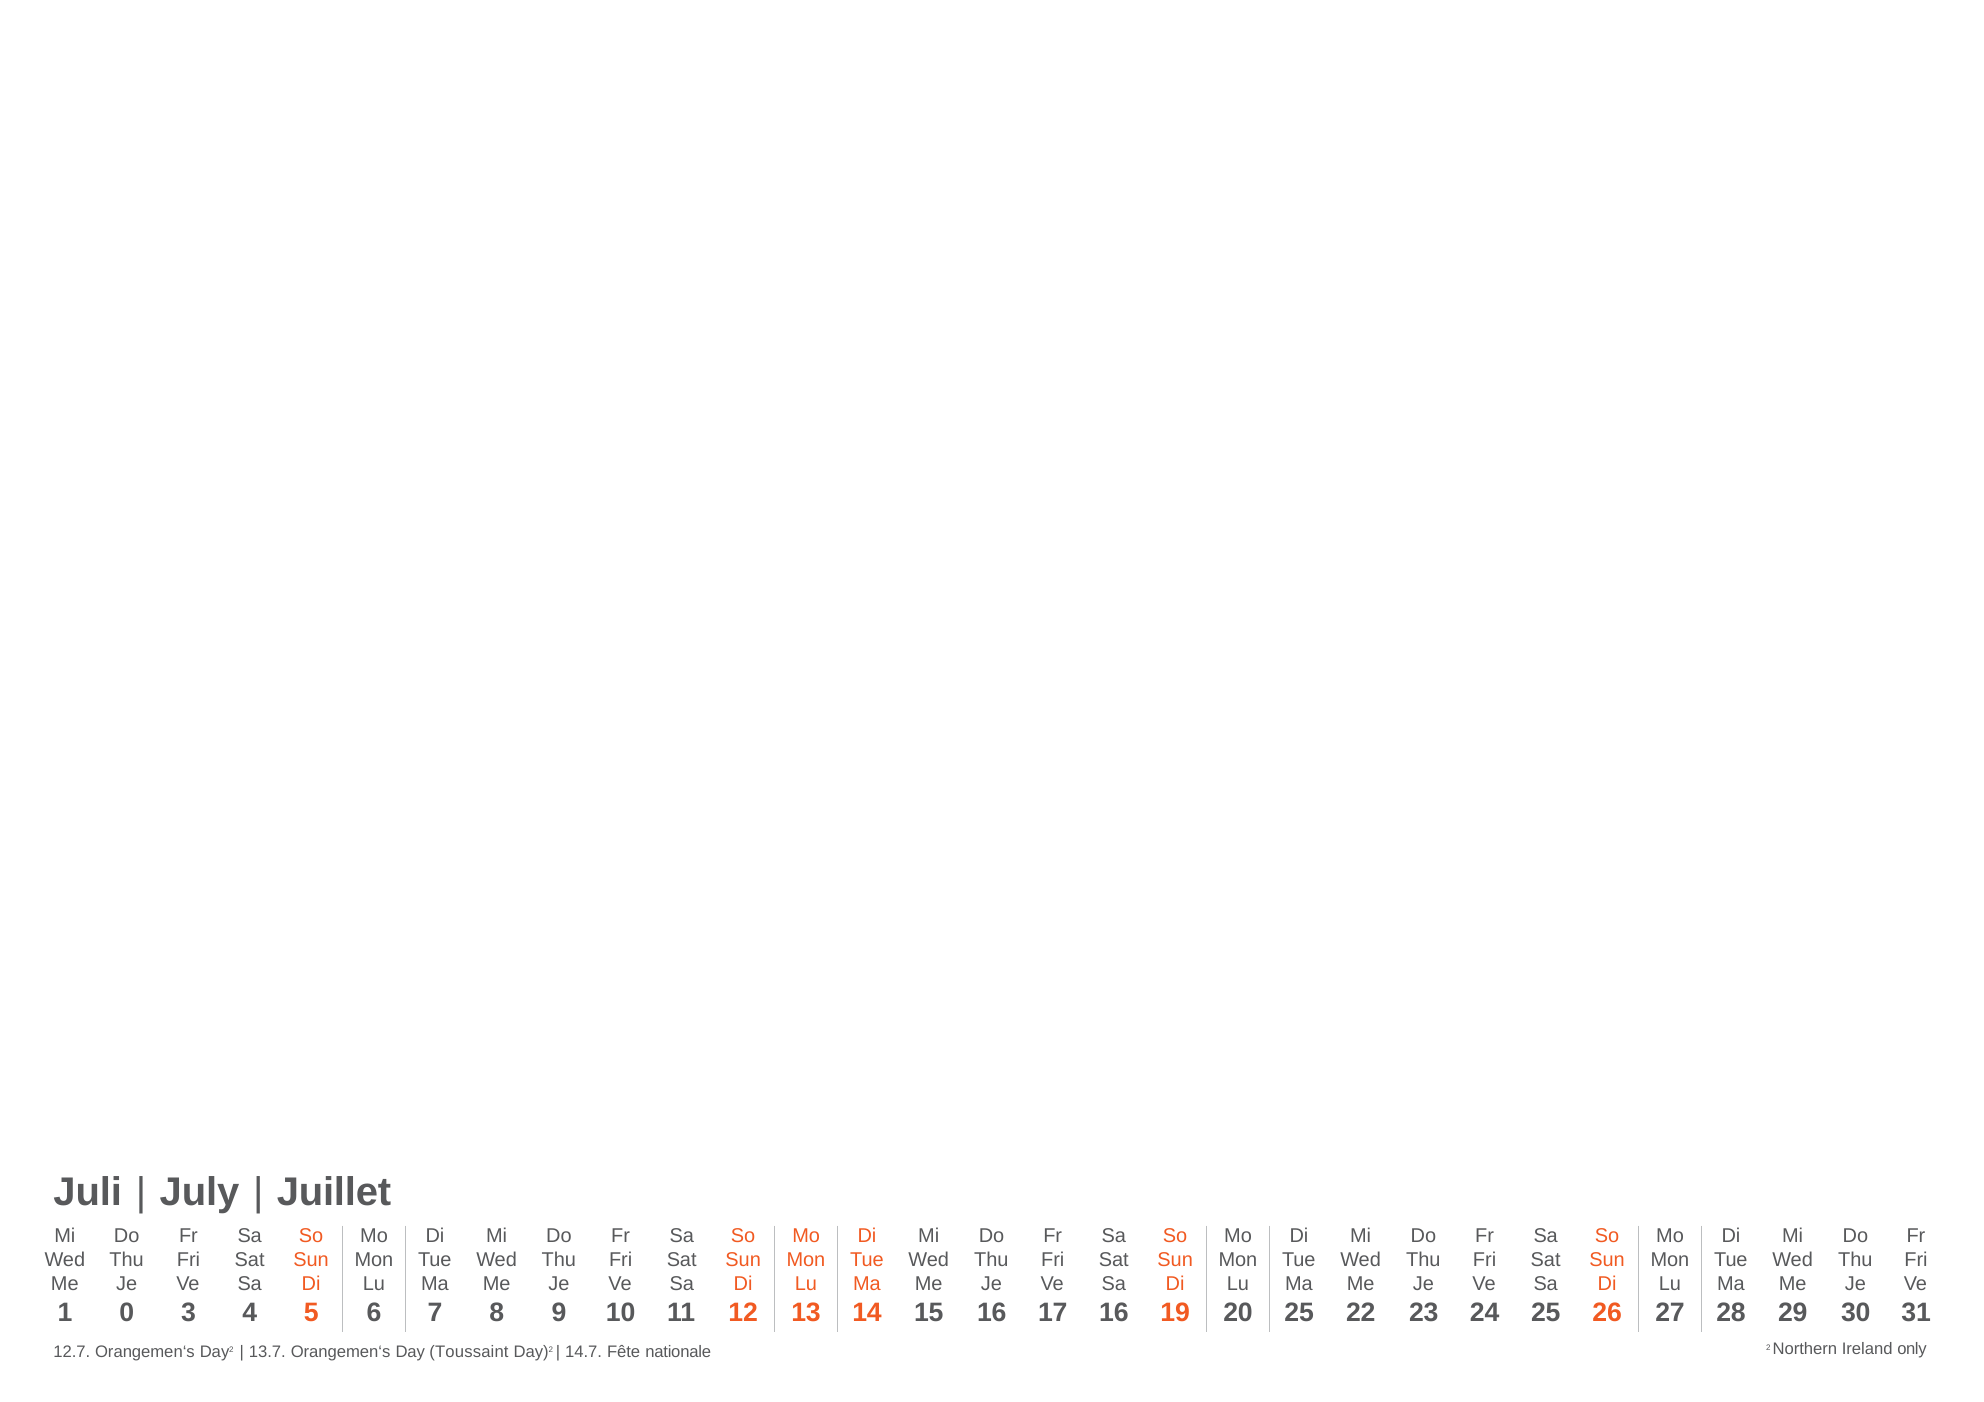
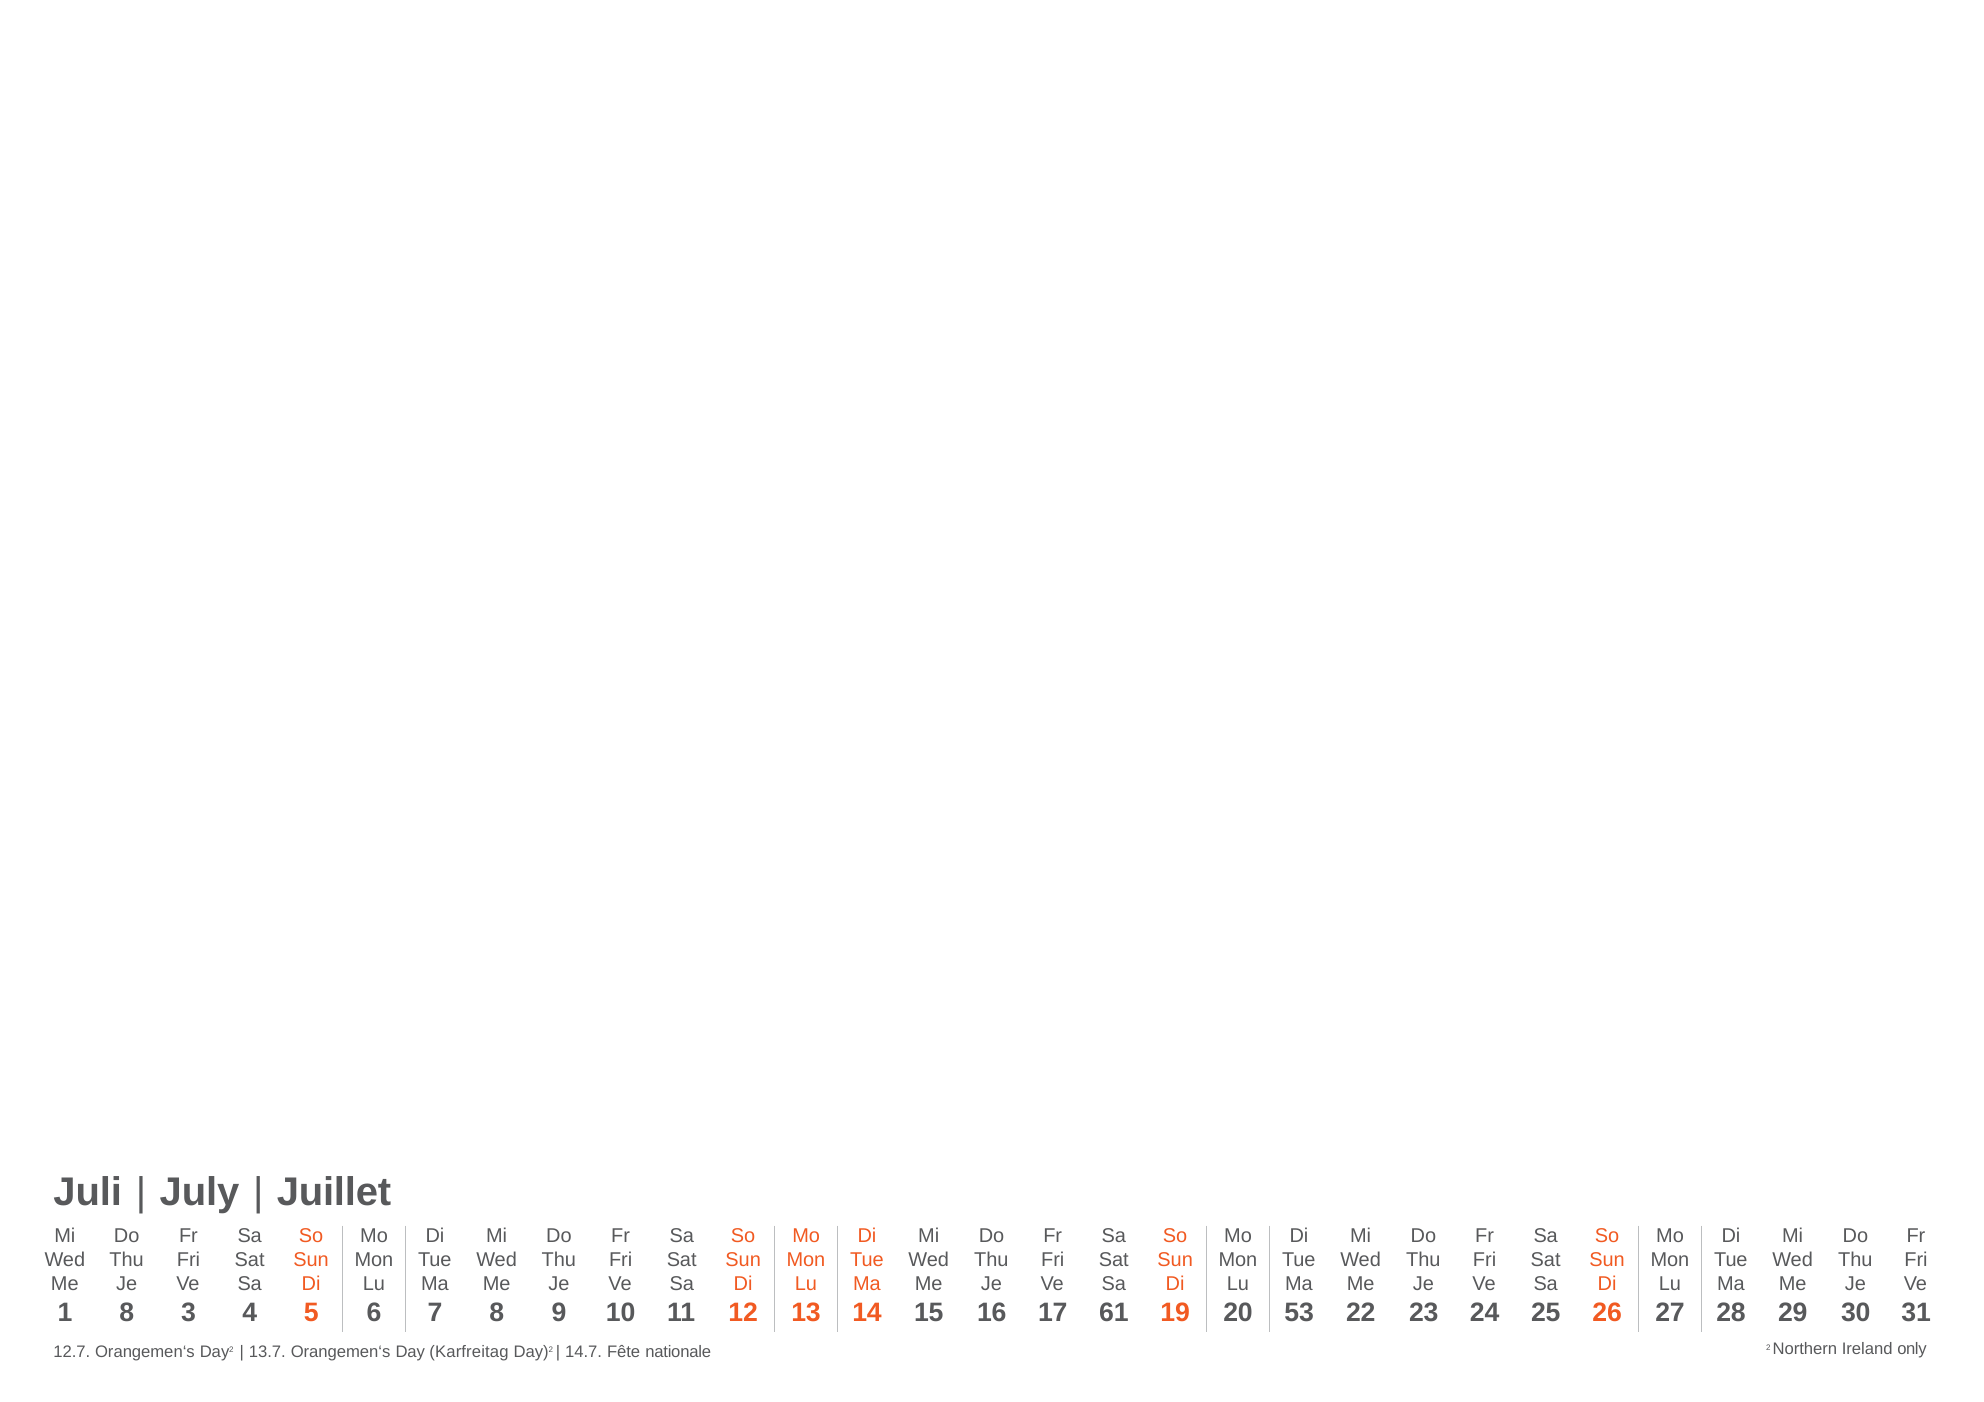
1 0: 0 -> 8 (127, 1313)
17 16: 16 -> 61 (1114, 1313)
20 25: 25 -> 53 (1299, 1313)
Toussaint: Toussaint -> Karfreitag (469, 1352)
